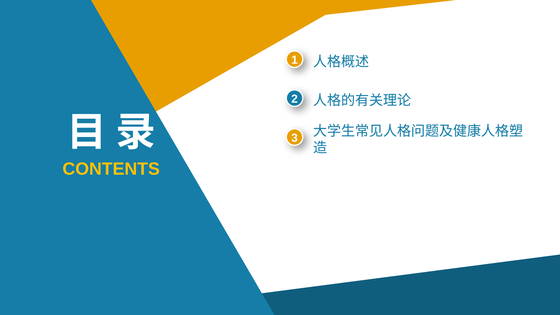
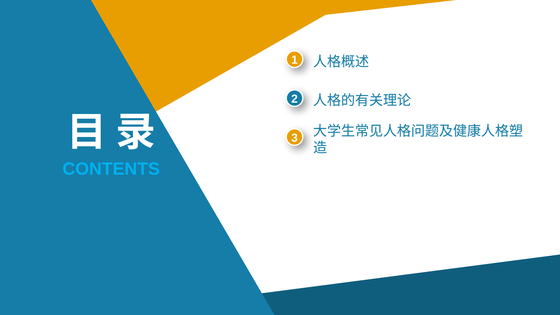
CONTENTS colour: yellow -> light blue (111, 169)
